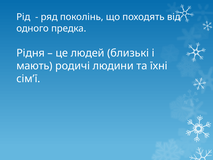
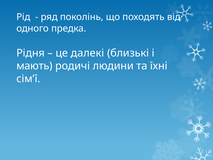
людей: людей -> далекі (87, 53)
